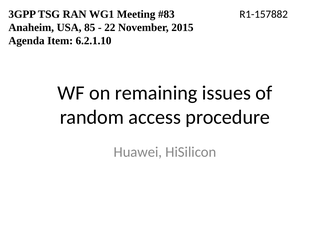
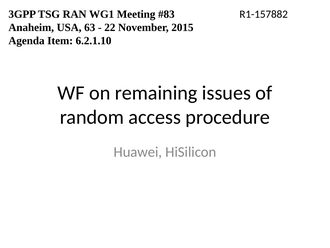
85: 85 -> 63 (90, 27)
